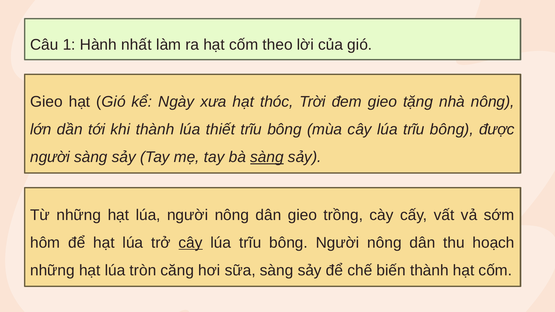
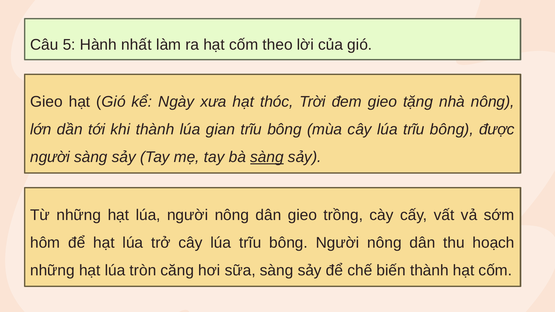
1: 1 -> 5 (69, 45)
thiết: thiết -> gian (220, 129)
cây underline: present -> none (191, 243)
